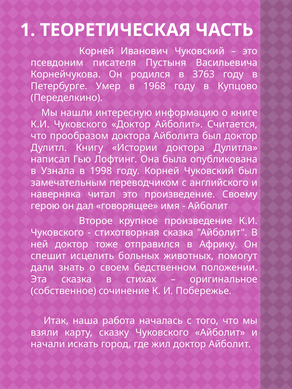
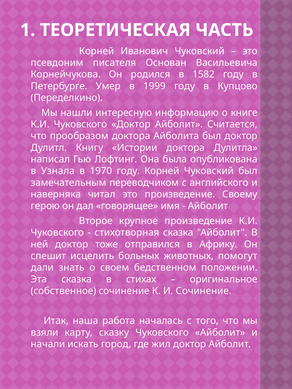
Пустыня: Пустыня -> Основан (166, 63)
3763: 3763 -> 1582 (204, 74)
1968: 1968 -> 1999 (155, 86)
1998: 1998 -> 1970 (101, 171)
И Побережье: Побережье -> Сочинение (204, 291)
